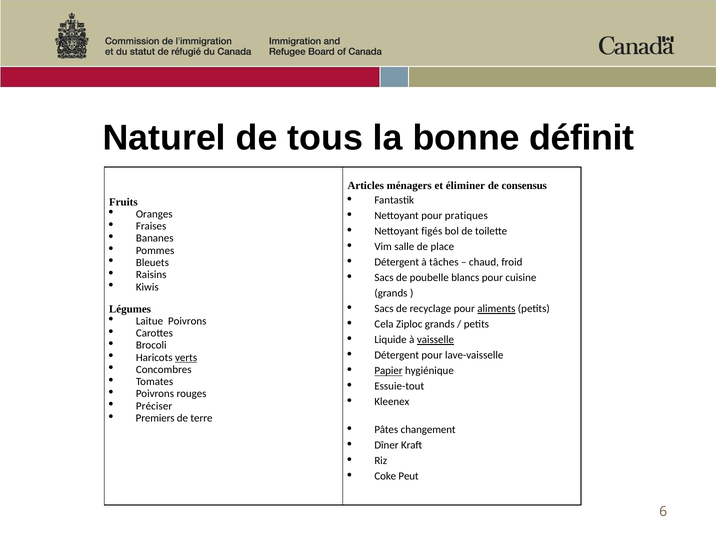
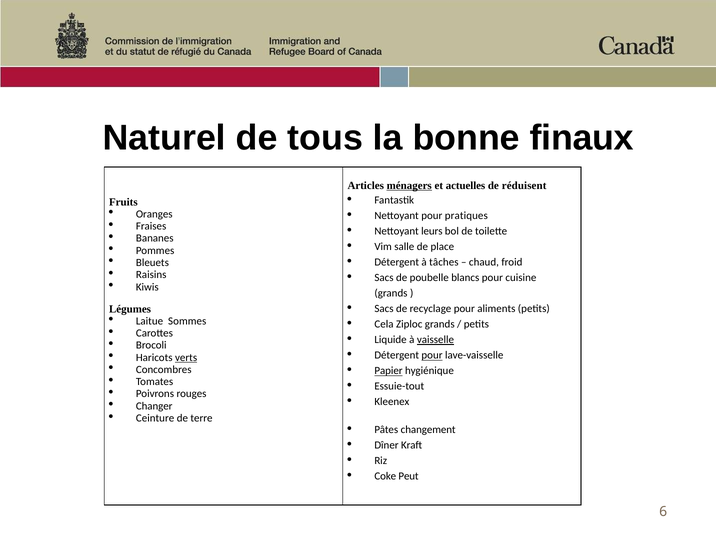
définit: définit -> finaux (582, 138)
ménagers underline: none -> present (409, 185)
éliminer: éliminer -> actuelles (466, 185)
consensus: consensus -> réduisent (524, 185)
figés: figés -> leurs (432, 231)
aliments underline: present -> none (496, 309)
Laitue Poivrons: Poivrons -> Sommes (187, 321)
pour underline: none -> present (432, 355)
Préciser: Préciser -> Changer (154, 406)
Premiers: Premiers -> Ceinture (155, 418)
